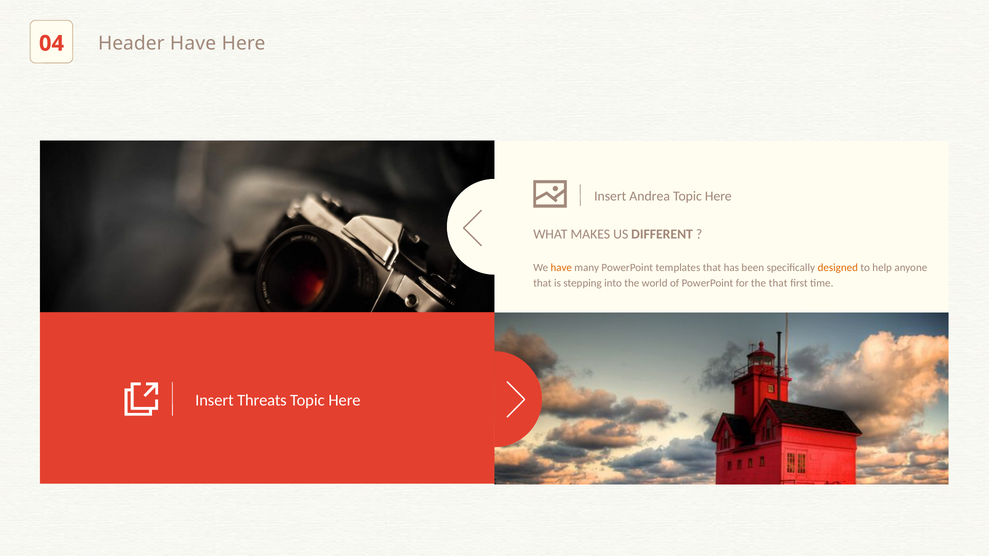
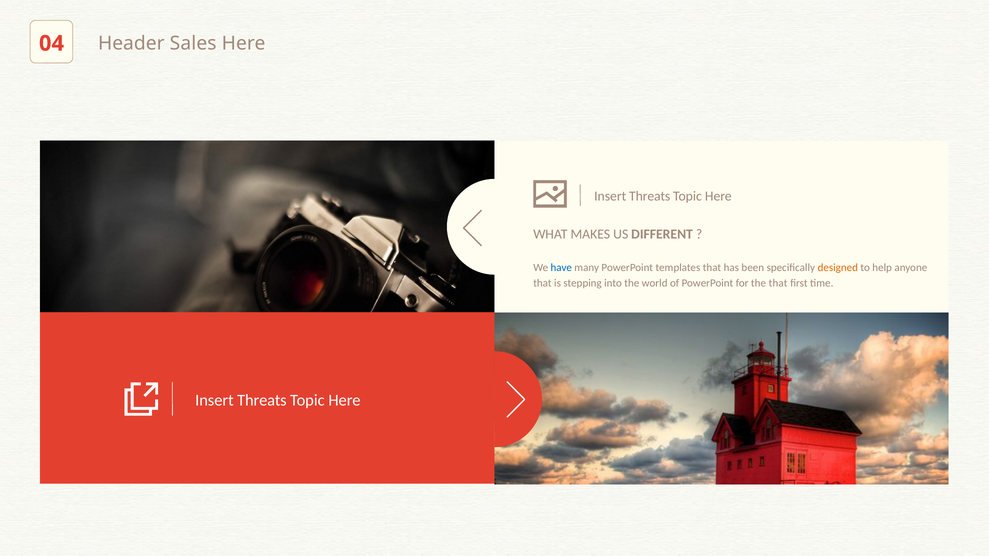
Header Have: Have -> Sales (193, 43)
Andrea: Andrea -> Threats (650, 196)
have colour: orange -> blue (561, 268)
